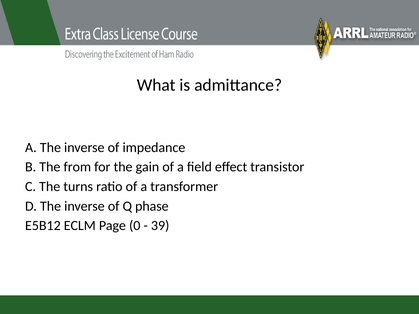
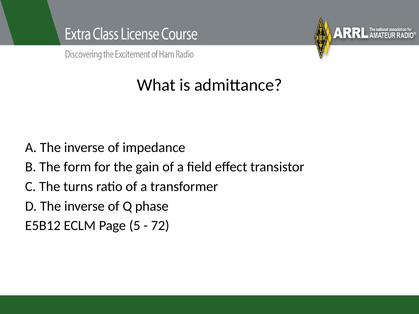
from: from -> form (77, 167)
0: 0 -> 5 (135, 226)
39: 39 -> 72 (160, 226)
